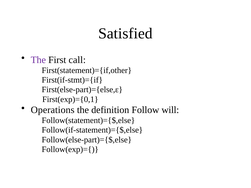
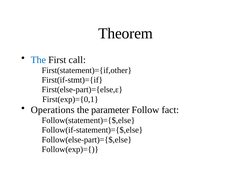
Satisfied: Satisfied -> Theorem (126, 33)
The colour: purple -> blue (38, 60)
definition: definition -> parameter (110, 110)
will: will -> fact (170, 110)
